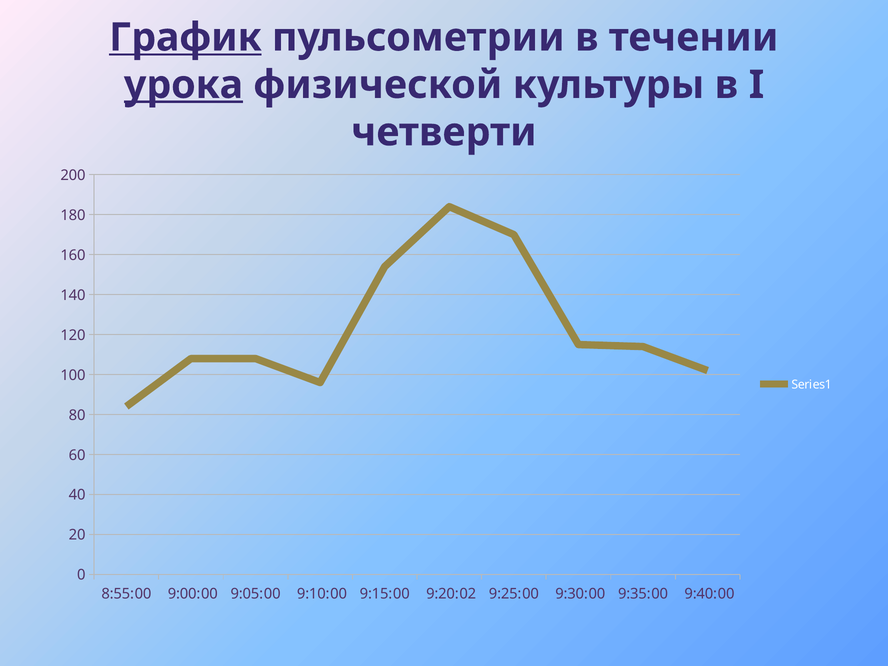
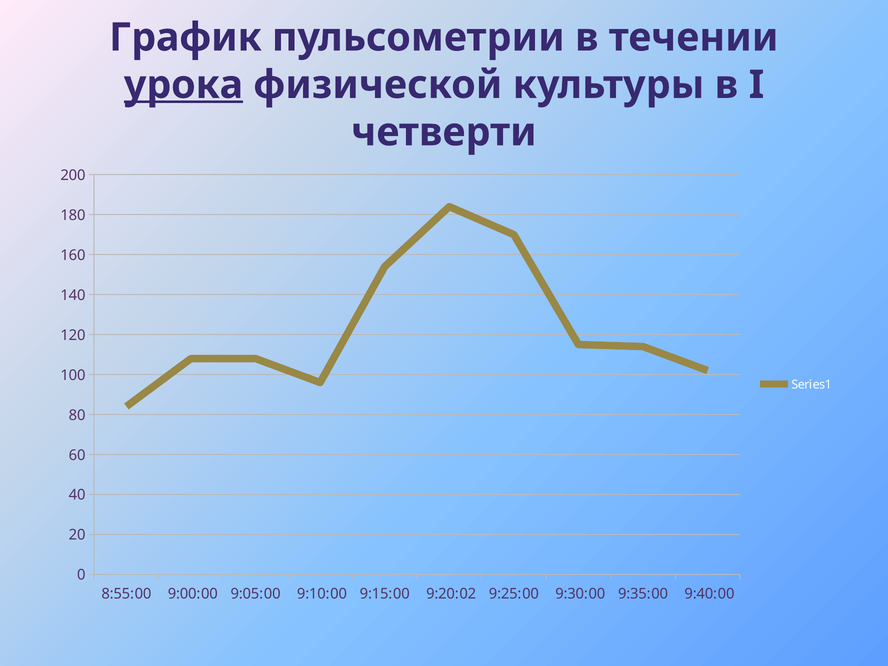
График underline: present -> none (185, 38)
